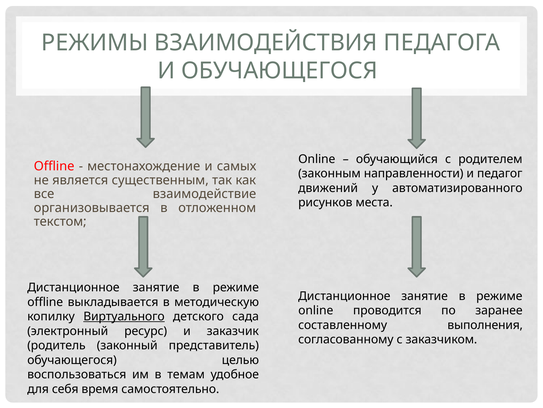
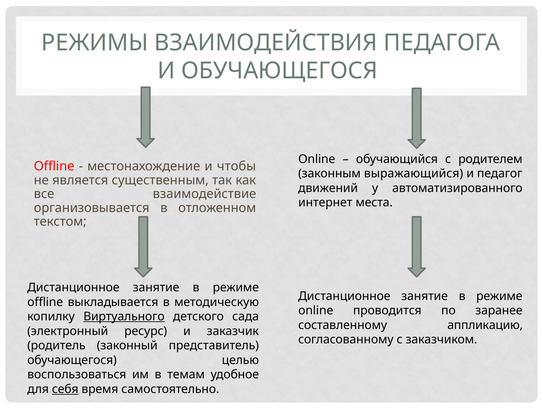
самых: самых -> чтобы (237, 166)
направленности: направленности -> выражающийся (414, 173)
рисунков: рисунков -> интернет (325, 202)
выполнения: выполнения -> аппликацию (485, 325)
себя underline: none -> present (65, 388)
